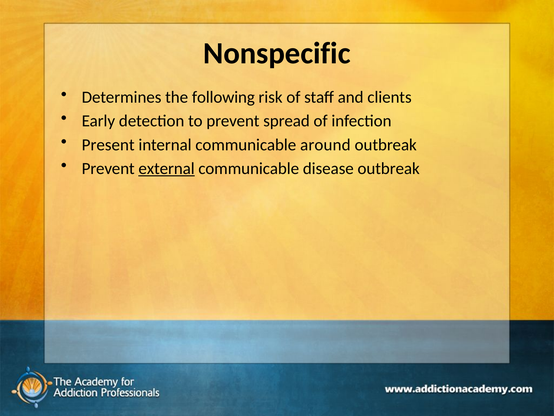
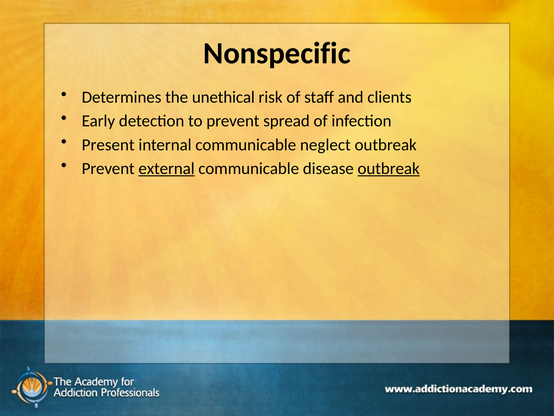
following: following -> unethical (223, 97)
around: around -> neglect (325, 145)
outbreak underline: none -> present (389, 168)
